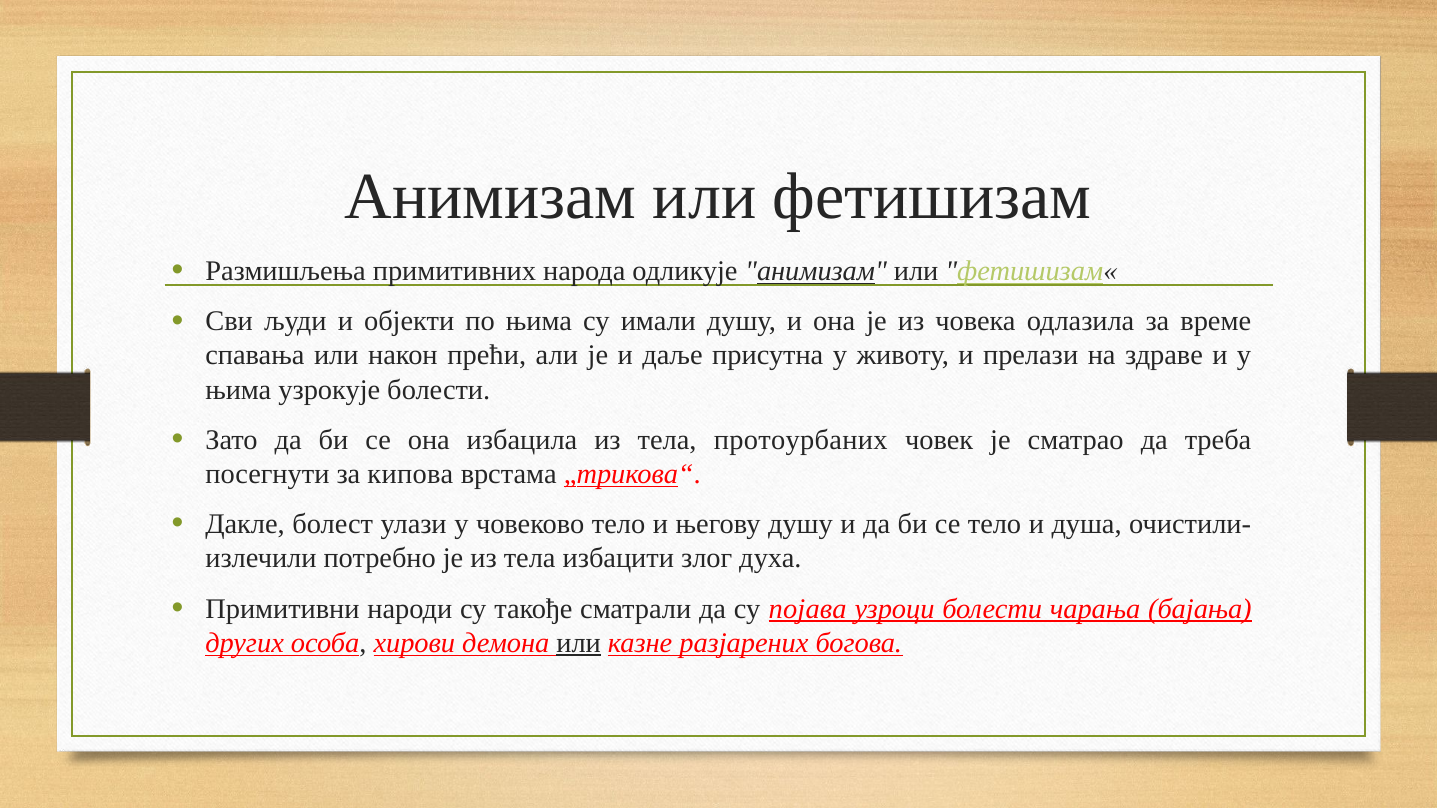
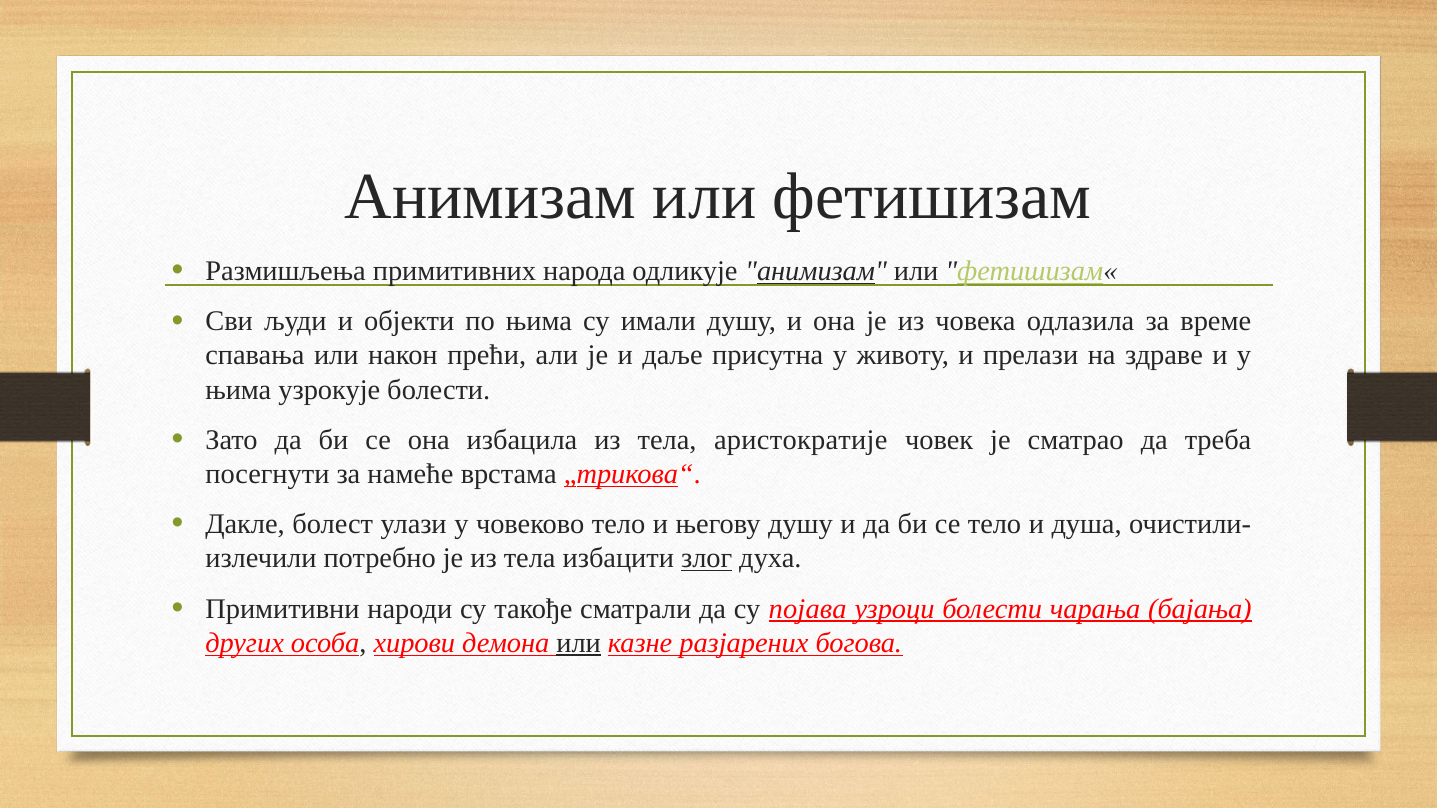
протоурбаних: протоурбаних -> аристократије (801, 440)
кипова: кипова -> намеће (410, 474)
злог underline: none -> present (707, 559)
